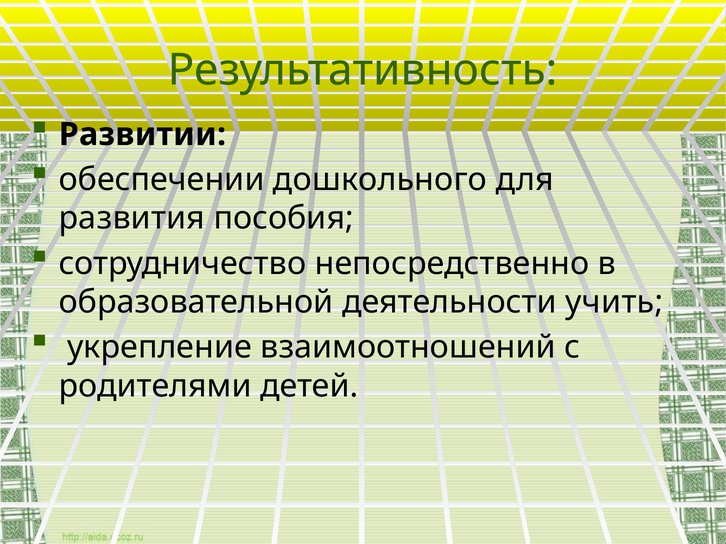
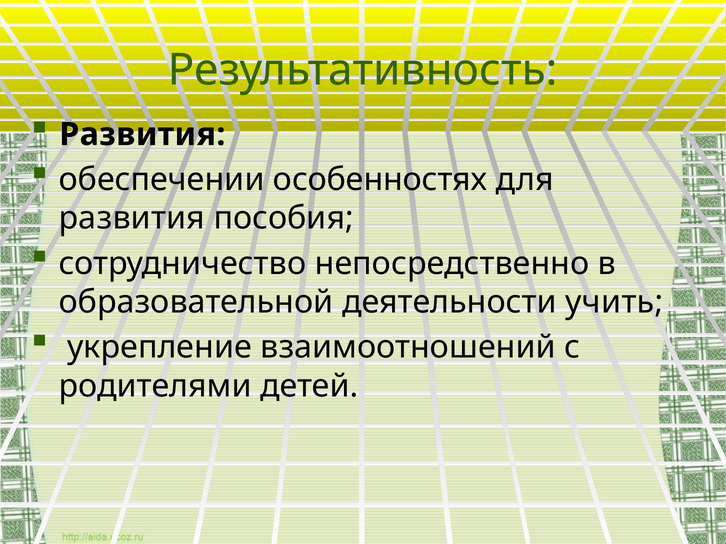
Развитии: Развитии -> Развития (142, 135)
дошкольного: дошкольного -> особенностях (380, 180)
